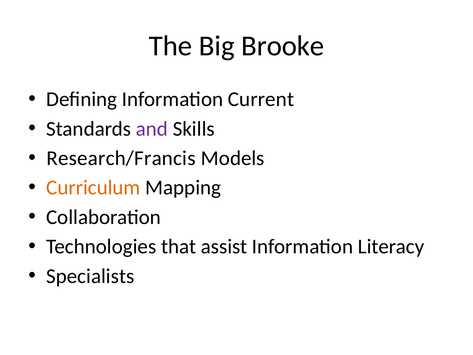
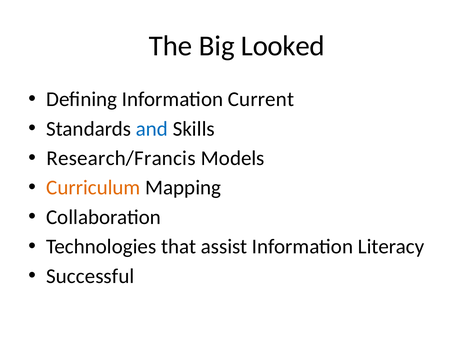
Brooke: Brooke -> Looked (283, 46)
and colour: purple -> blue (152, 129)
Specialists: Specialists -> Successful (90, 276)
